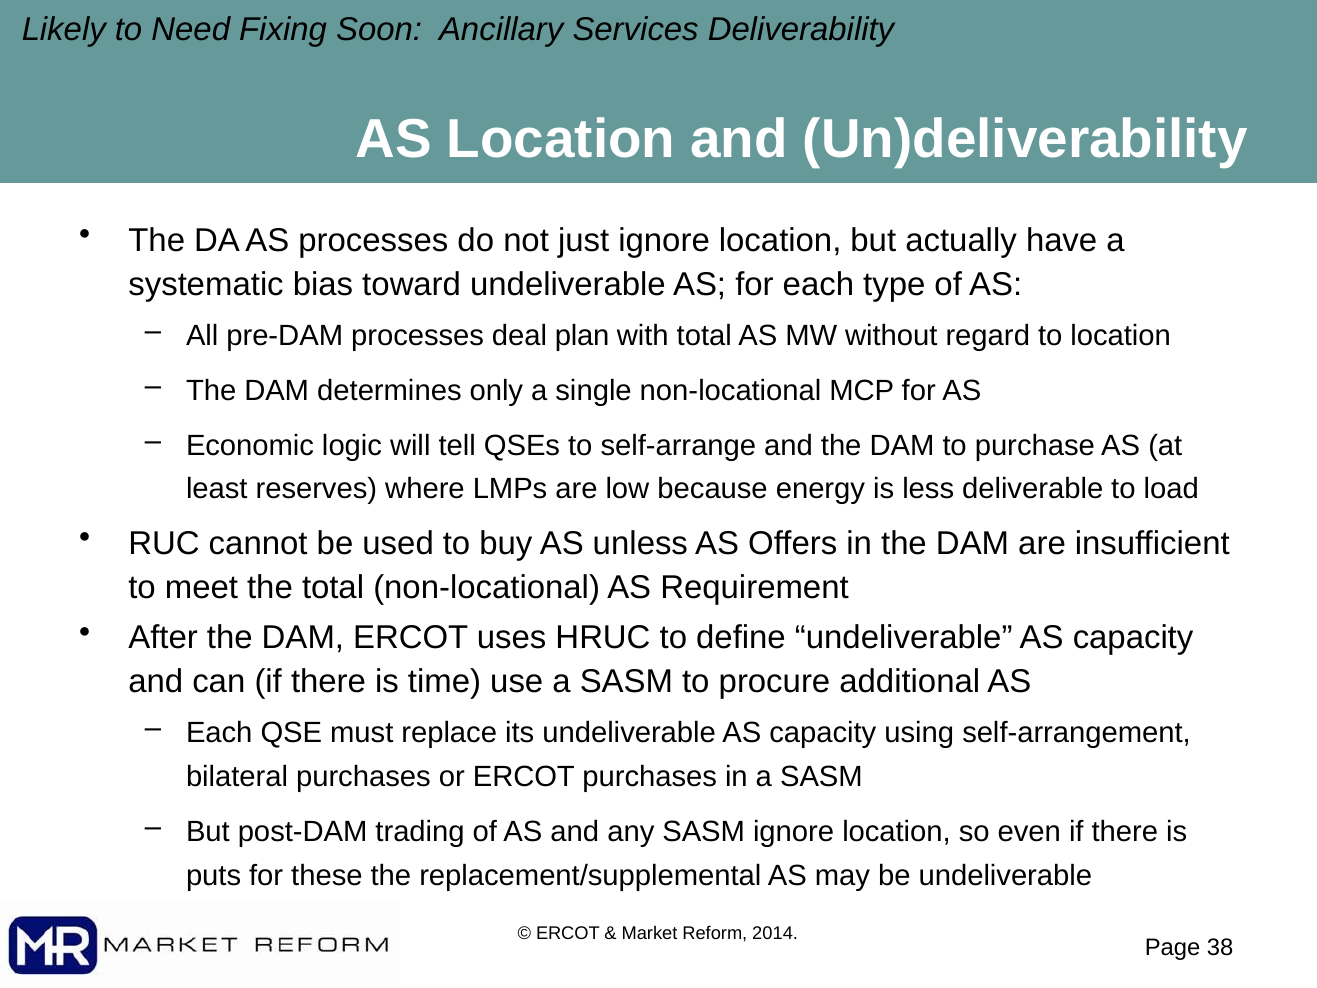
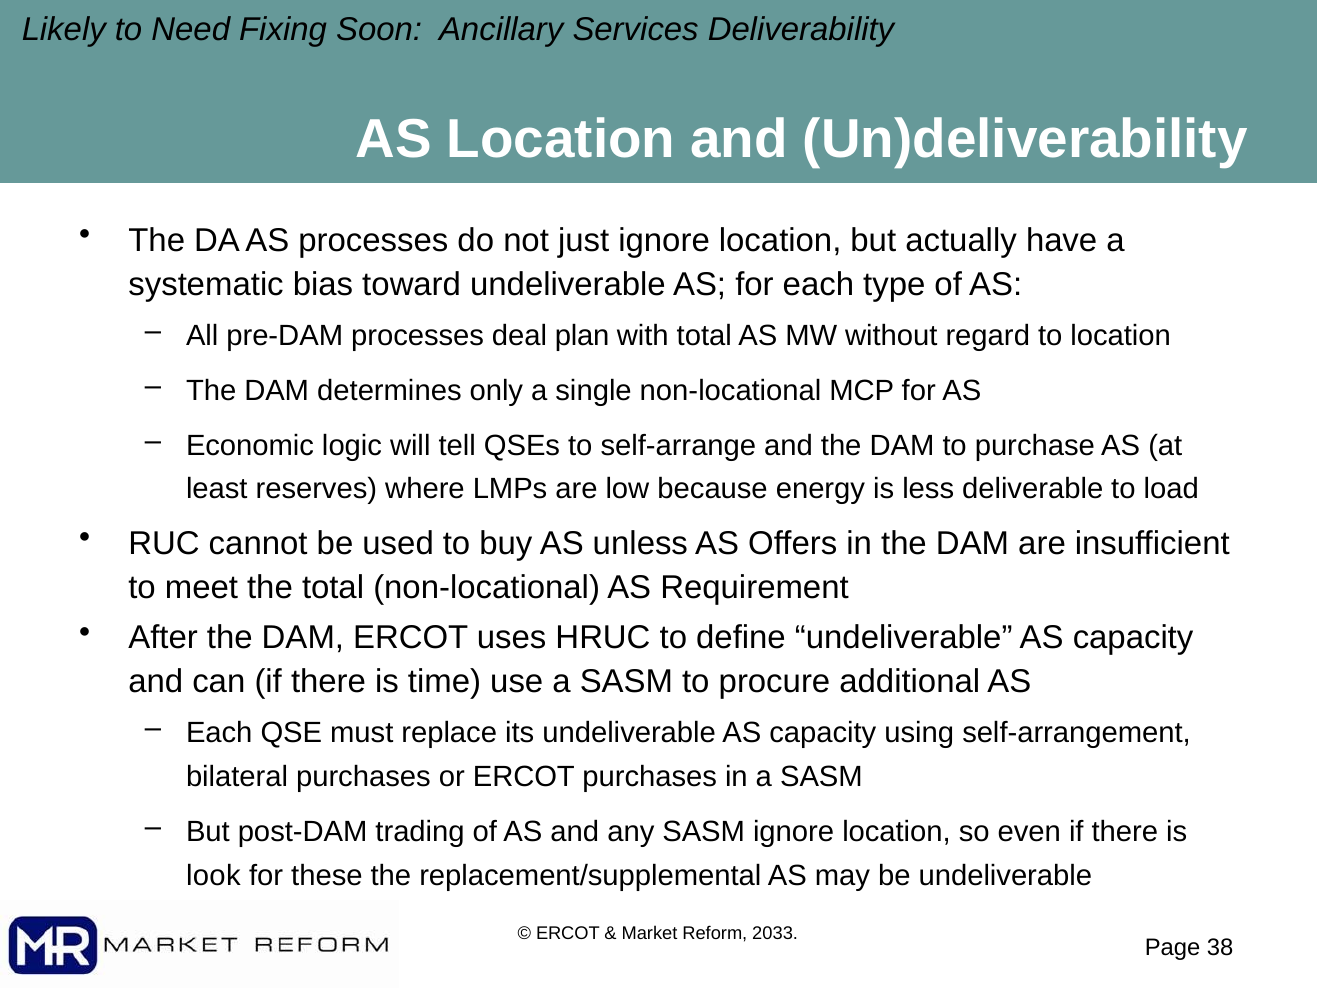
puts: puts -> look (213, 876)
2014: 2014 -> 2033 (775, 933)
